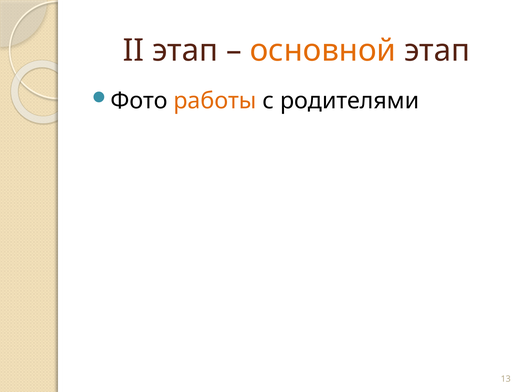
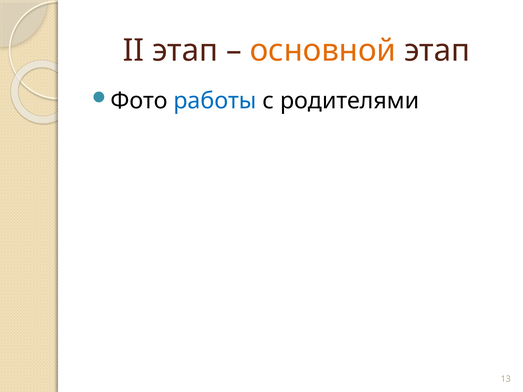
работы colour: orange -> blue (215, 101)
